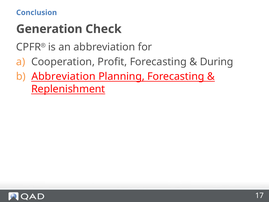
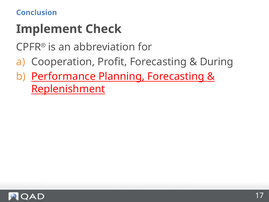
Generation: Generation -> Implement (49, 29)
Abbreviation: Abbreviation -> Performance (63, 76)
